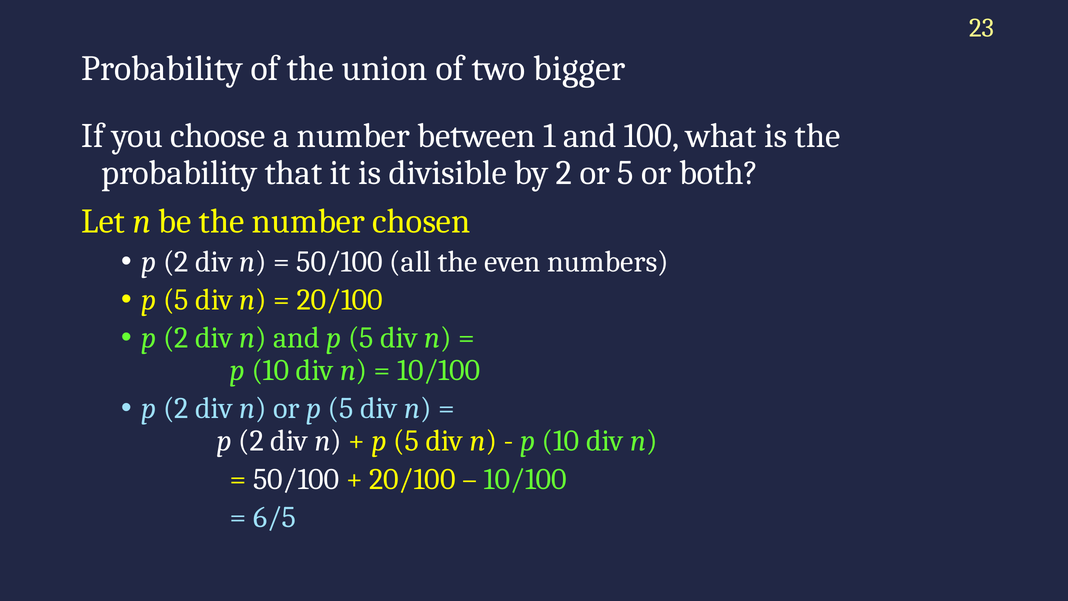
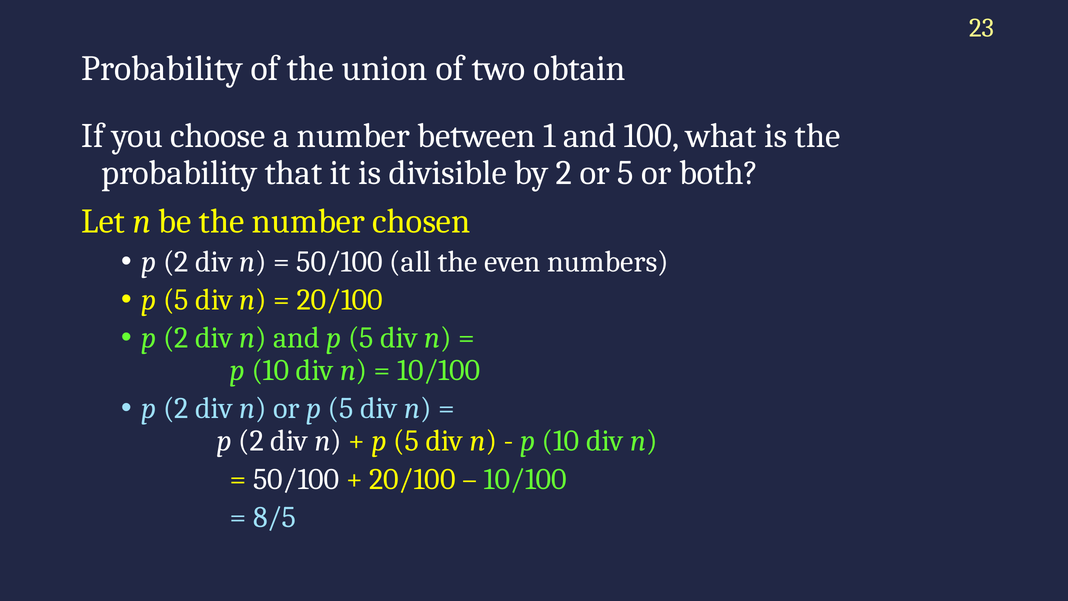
bigger: bigger -> obtain (580, 69)
6/5: 6/5 -> 8/5 (275, 517)
